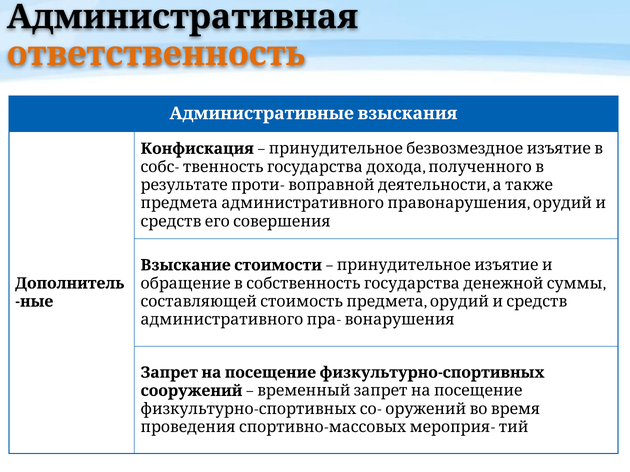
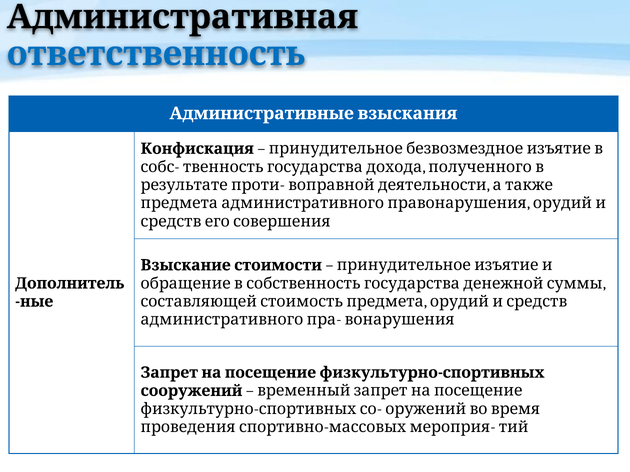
ответственность colour: orange -> blue (156, 54)
